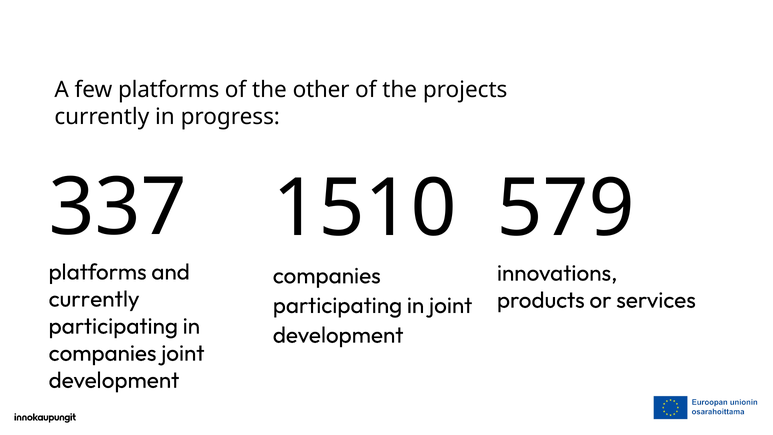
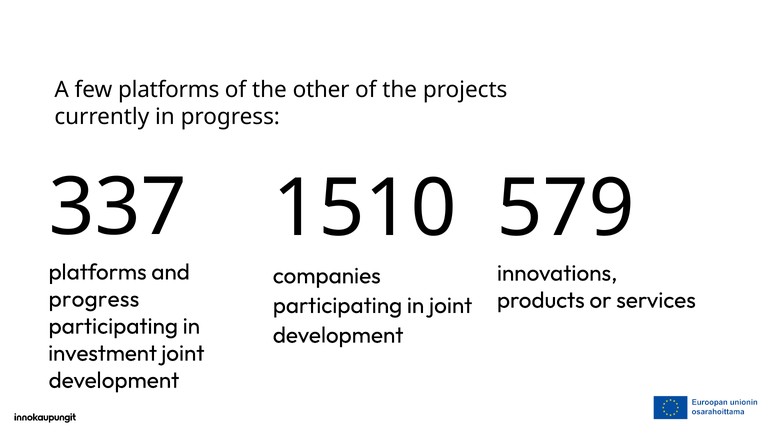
currently: currently -> progress (94, 299)
companies: companies -> investment (103, 353)
